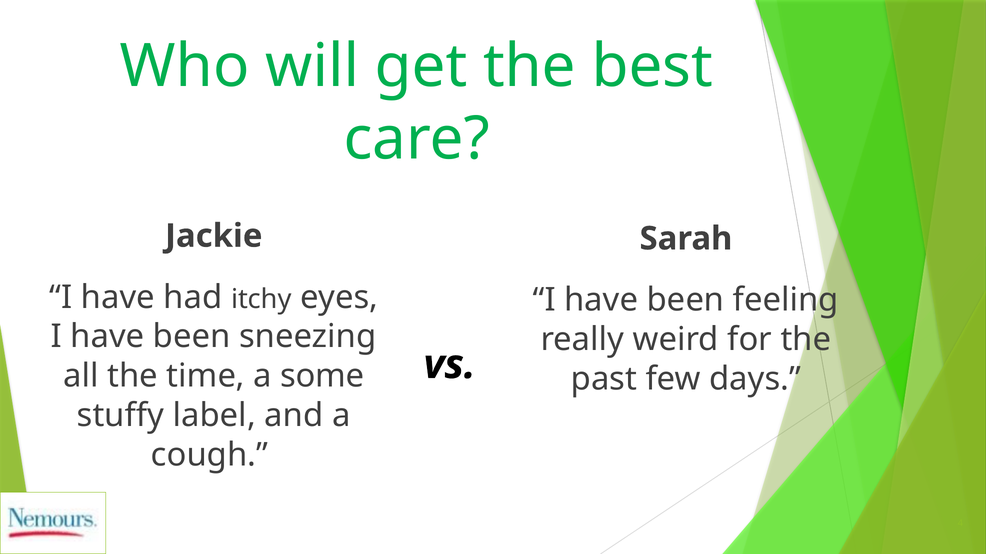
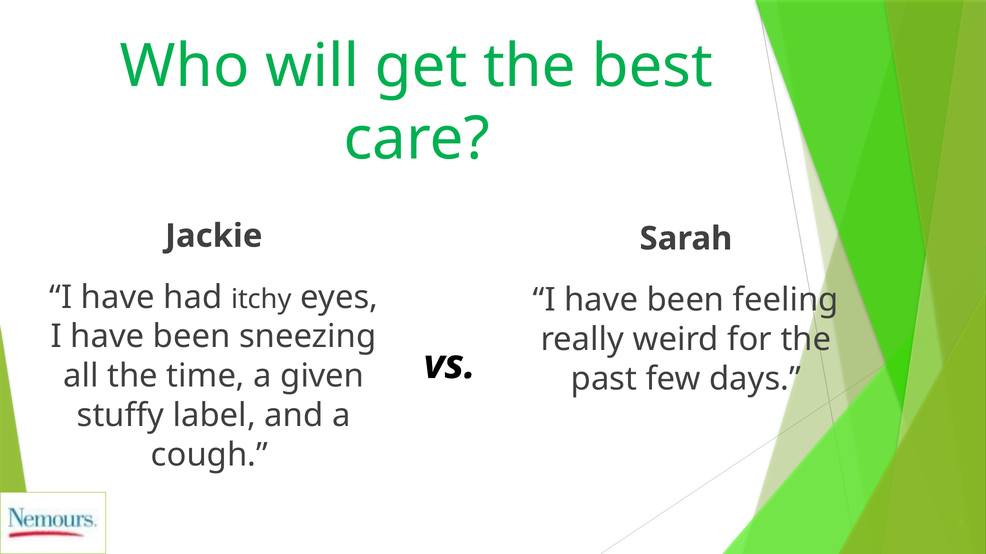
some: some -> given (322, 376)
